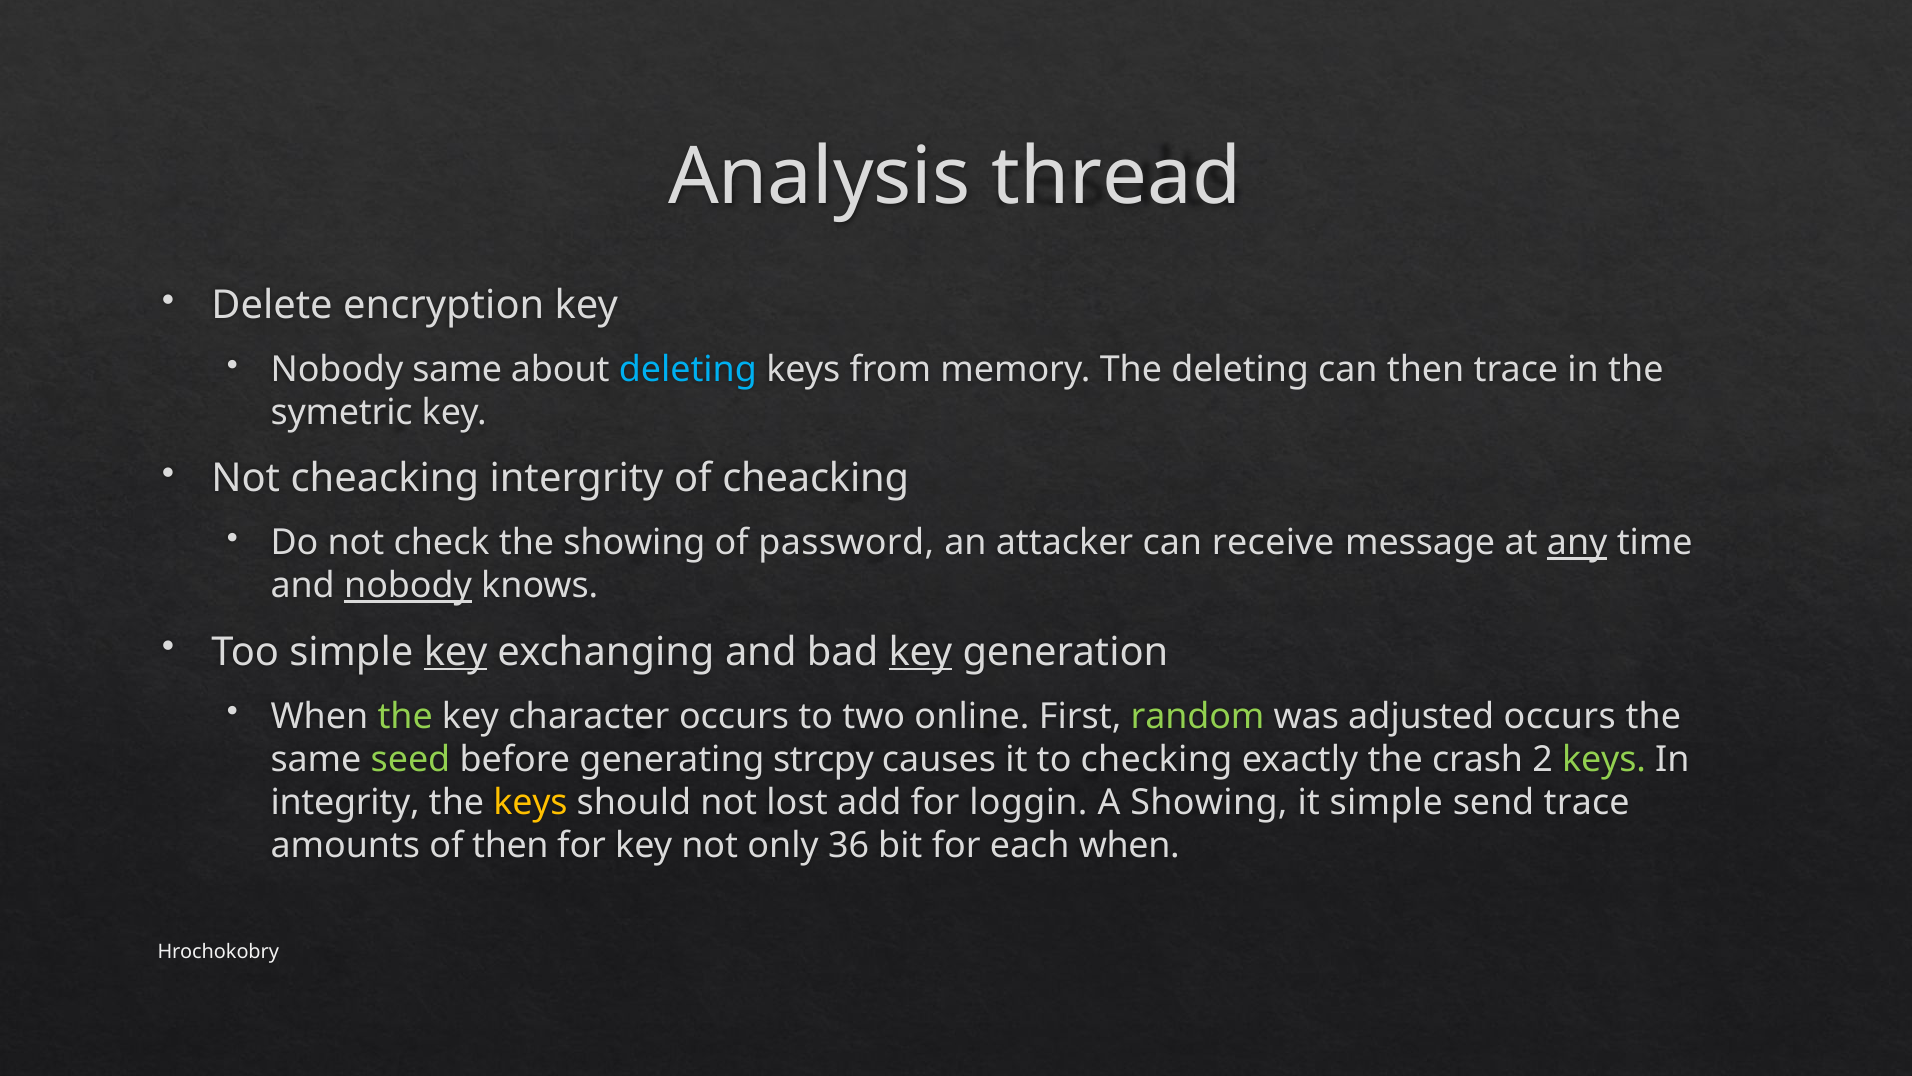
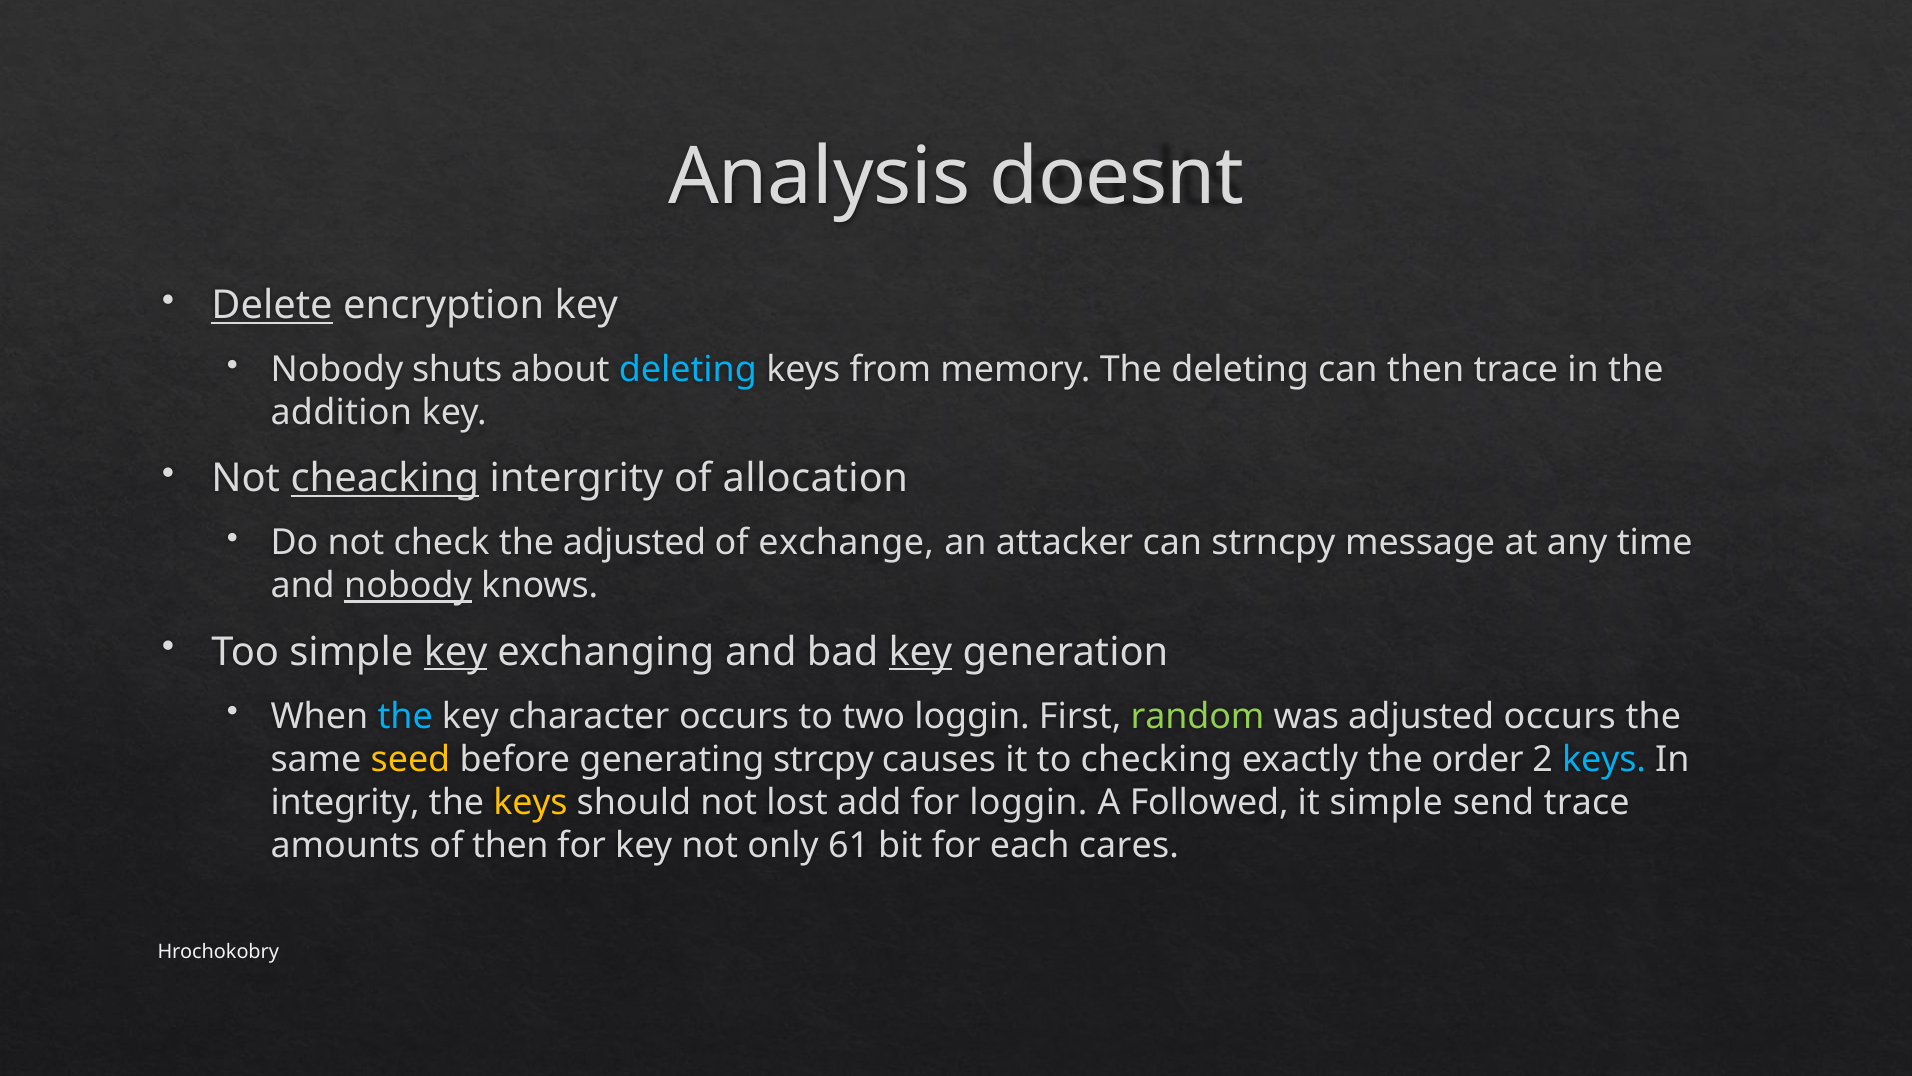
thread: thread -> doesnt (1117, 177)
Delete underline: none -> present (272, 306)
Nobody same: same -> shuts (457, 370)
symetric: symetric -> addition (341, 413)
cheacking underline: none -> present (385, 479)
of cheacking: cheacking -> allocation (815, 479)
the showing: showing -> adjusted (635, 543)
password: password -> exchange (846, 543)
receive: receive -> strncpy (1273, 543)
any underline: present -> none (1577, 543)
the colour: light green -> light blue (405, 716)
two online: online -> loggin (972, 716)
seed colour: light green -> yellow (410, 759)
crash: crash -> order (1478, 759)
keys colour: light green -> light blue (1604, 759)
A Showing: Showing -> Followed (1209, 802)
36: 36 -> 61 (849, 845)
each when: when -> cares (1129, 845)
